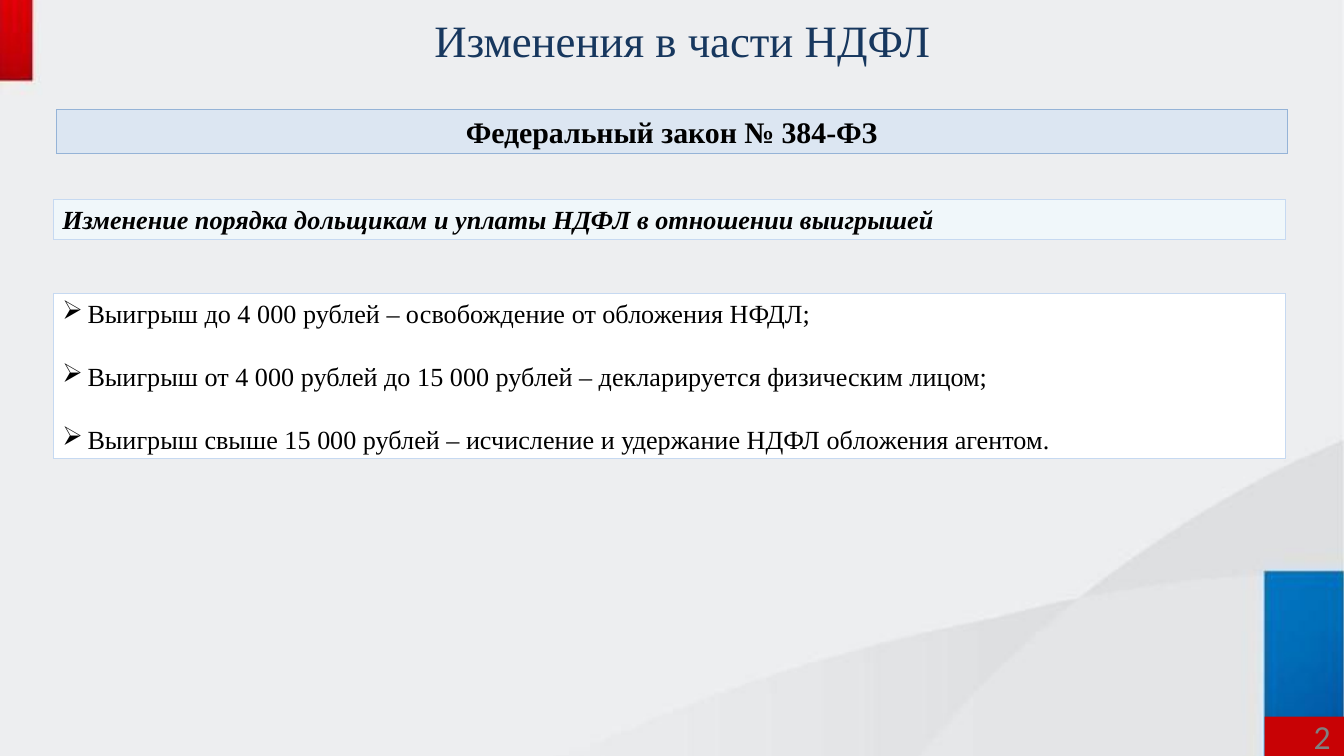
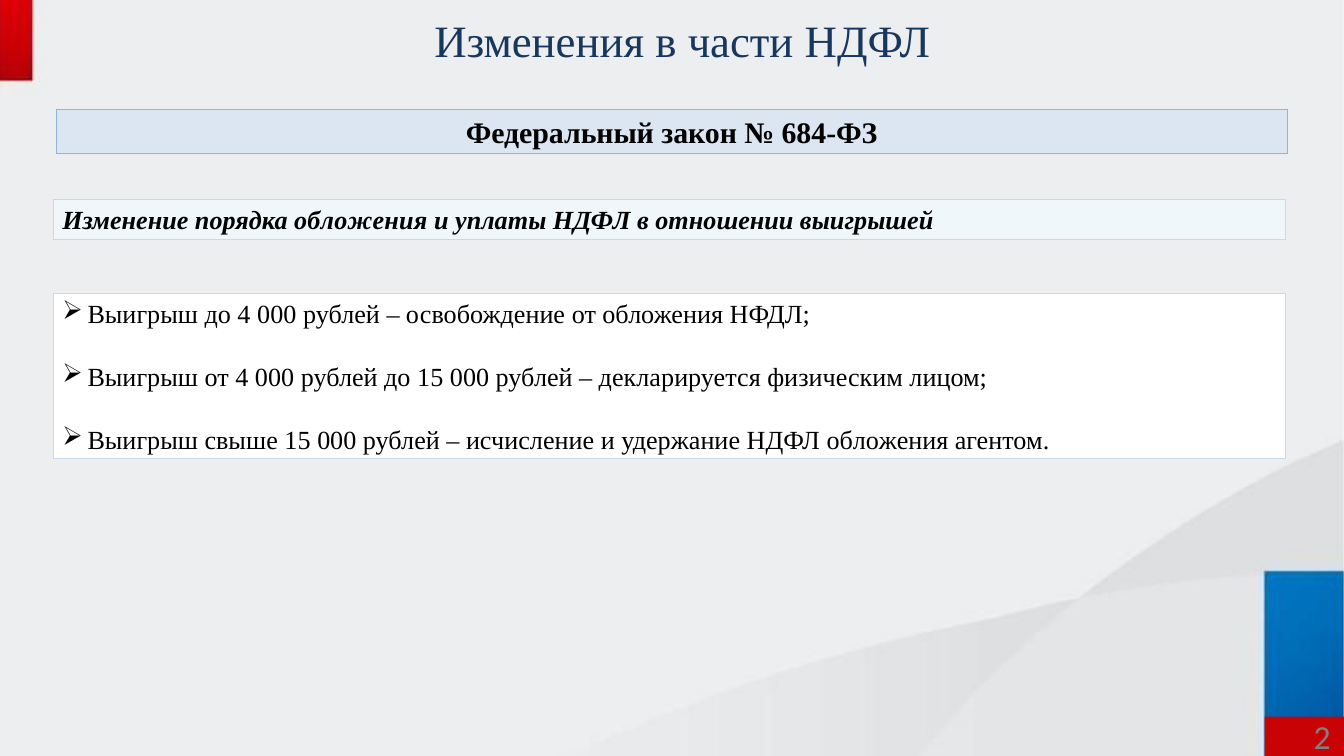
384-ФЗ: 384-ФЗ -> 684-ФЗ (830, 134)
порядка дольщикам: дольщикам -> обложения (361, 221)
